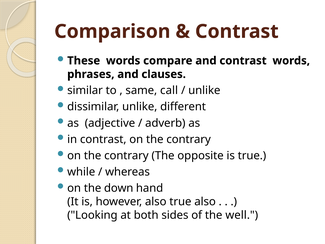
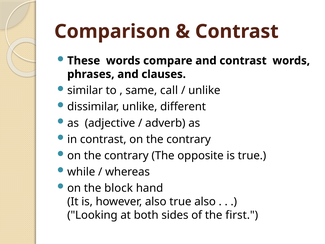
down: down -> block (119, 188)
well: well -> first (242, 215)
